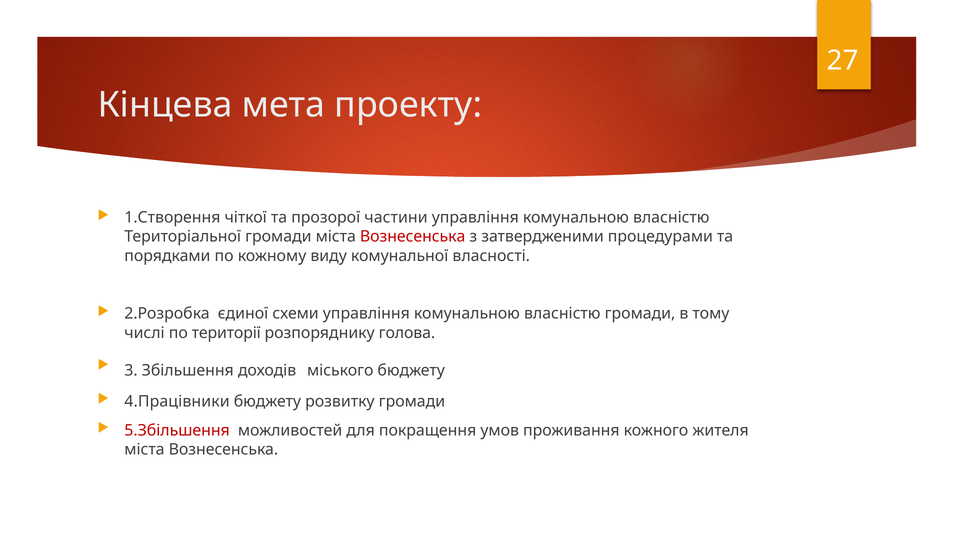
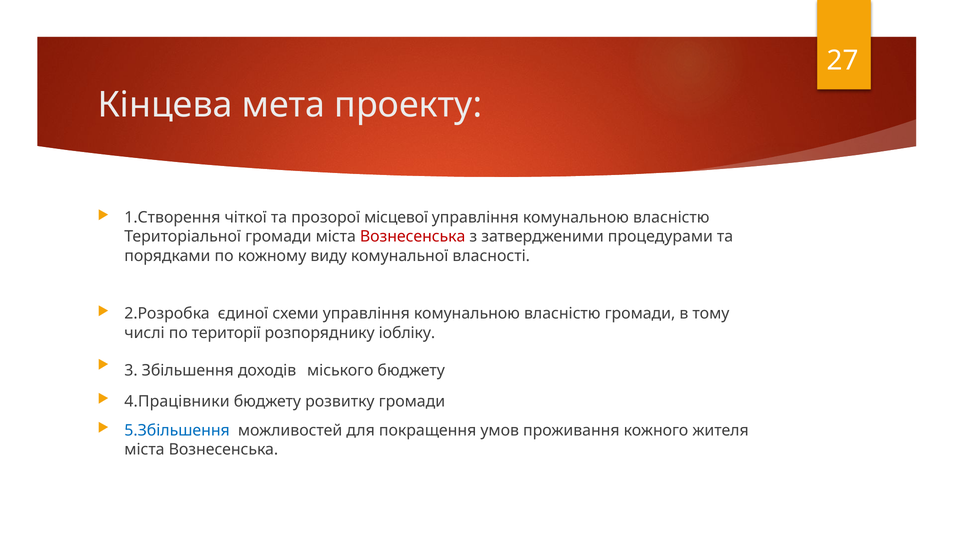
частини: частини -> місцевої (396, 218)
голова: голова -> іобліку (407, 333)
5.Збільшення colour: red -> blue (177, 431)
